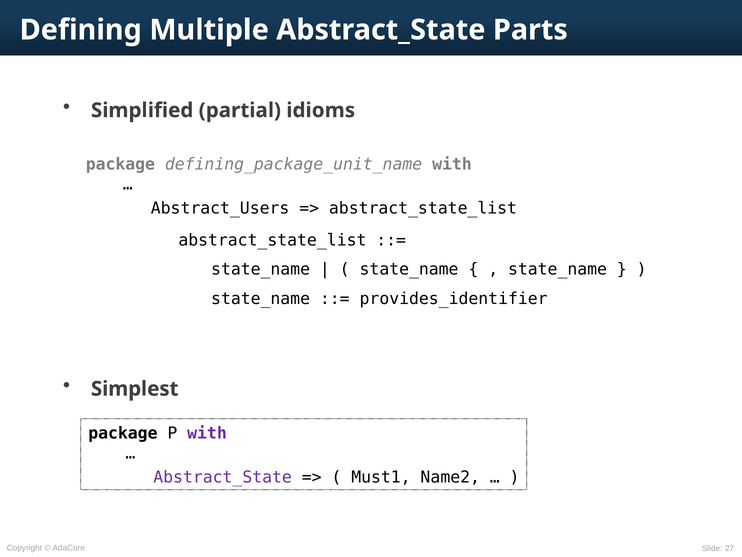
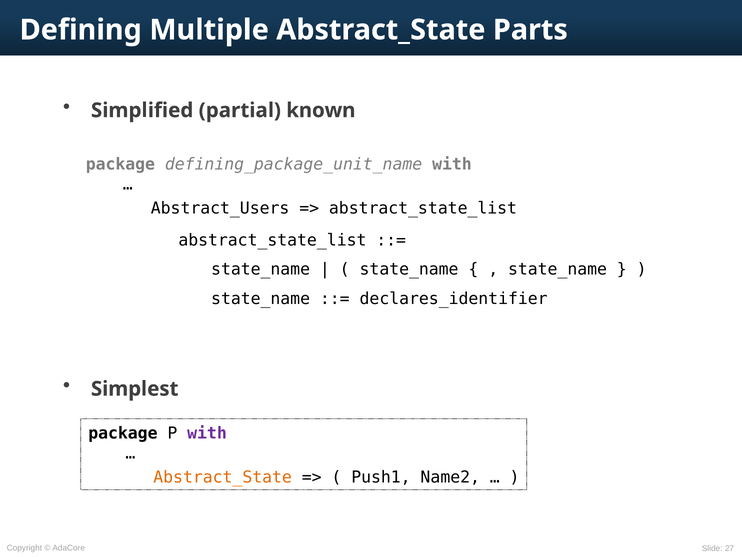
idioms: idioms -> known (321, 110)
provides_identifier: provides_identifier -> declares_identifier (454, 298)
Abstract_State colour: purple -> orange (223, 477)
Must1: Must1 -> Push1 (381, 477)
